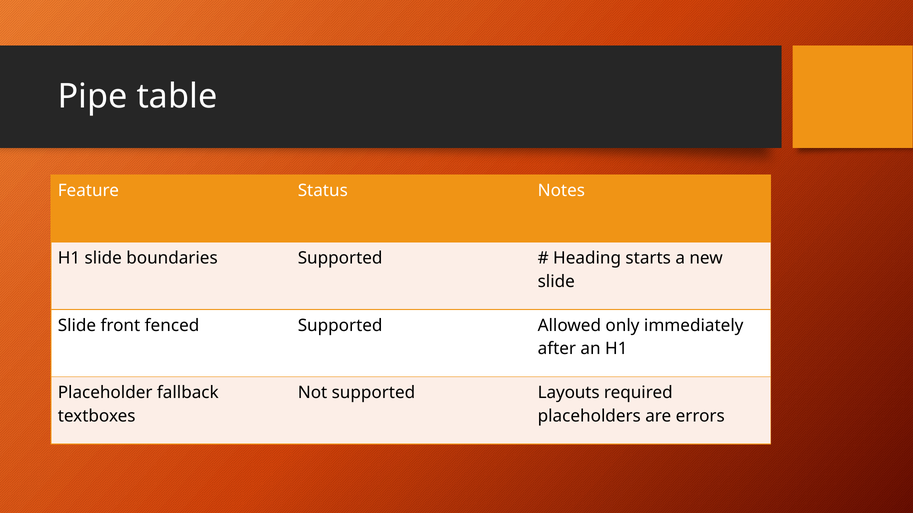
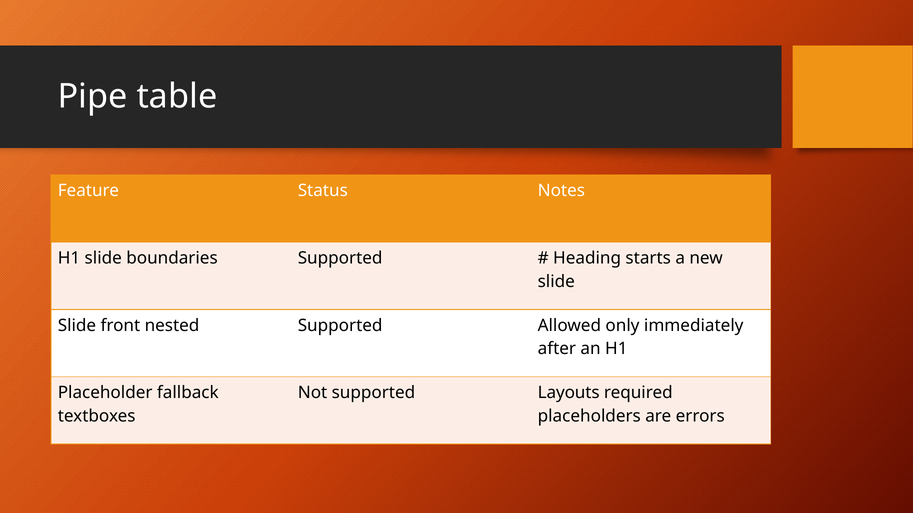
fenced: fenced -> nested (172, 326)
